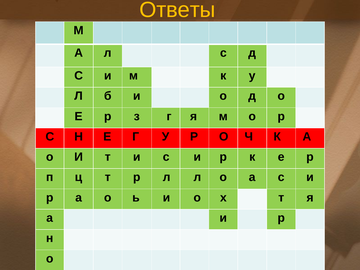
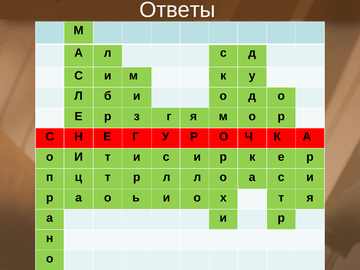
Ответы colour: yellow -> white (177, 10)
